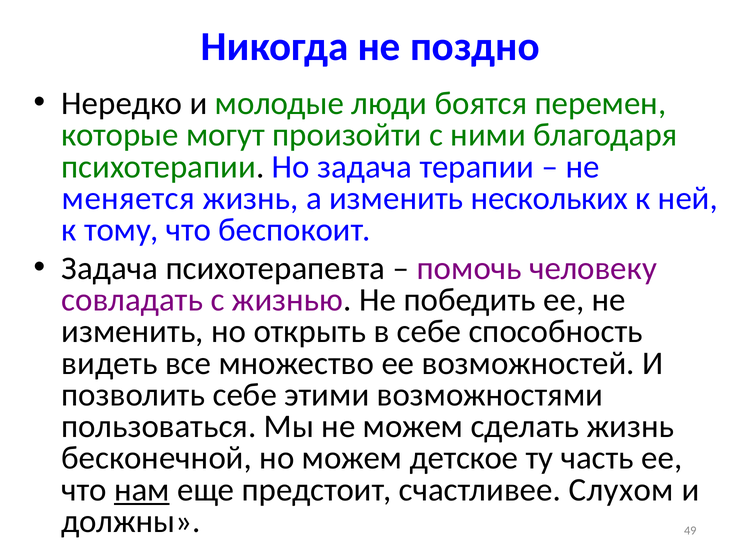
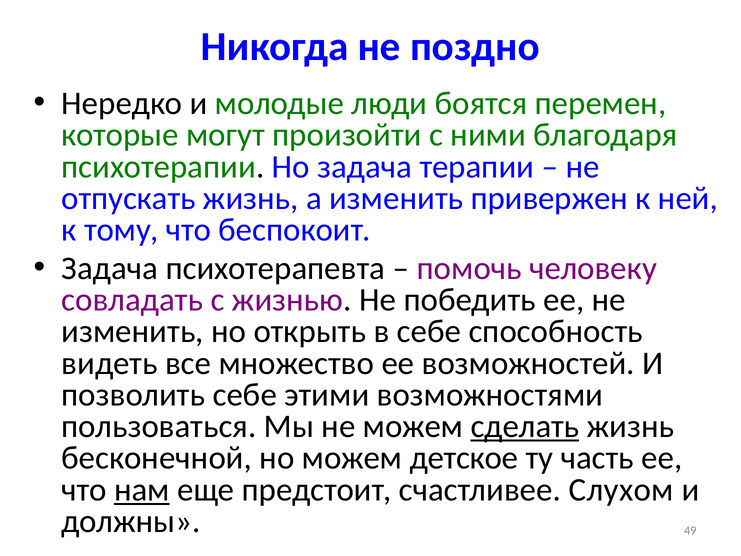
меняется: меняется -> отпускать (129, 198)
нескольких: нескольких -> привержен (549, 198)
сделать underline: none -> present (525, 426)
